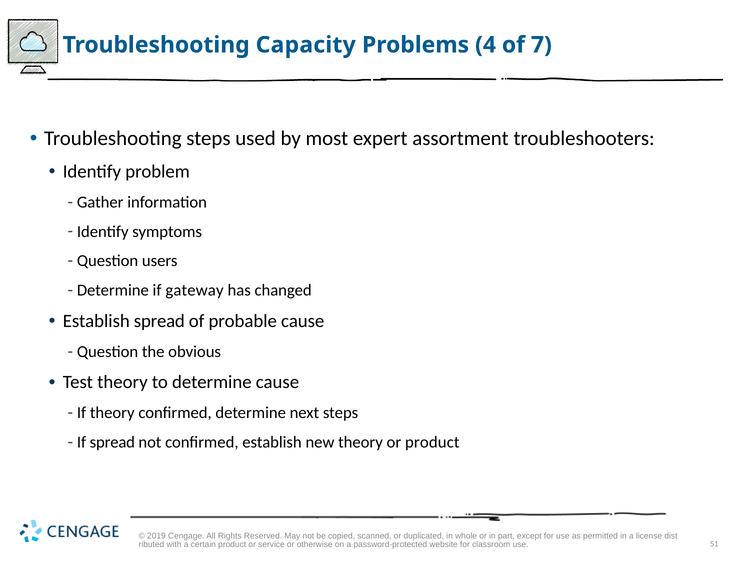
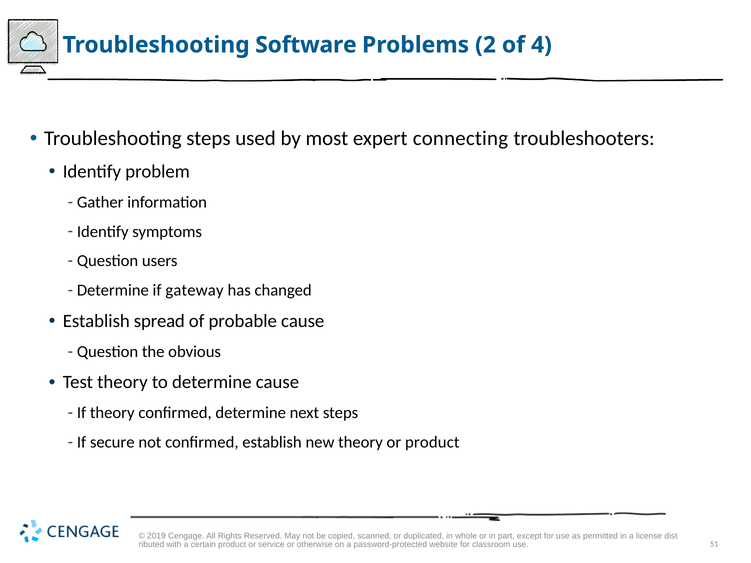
Capacity: Capacity -> Software (306, 45)
4: 4 -> 2 (486, 45)
7: 7 -> 4 (541, 45)
assortment: assortment -> connecting (460, 139)
If spread: spread -> secure (112, 443)
